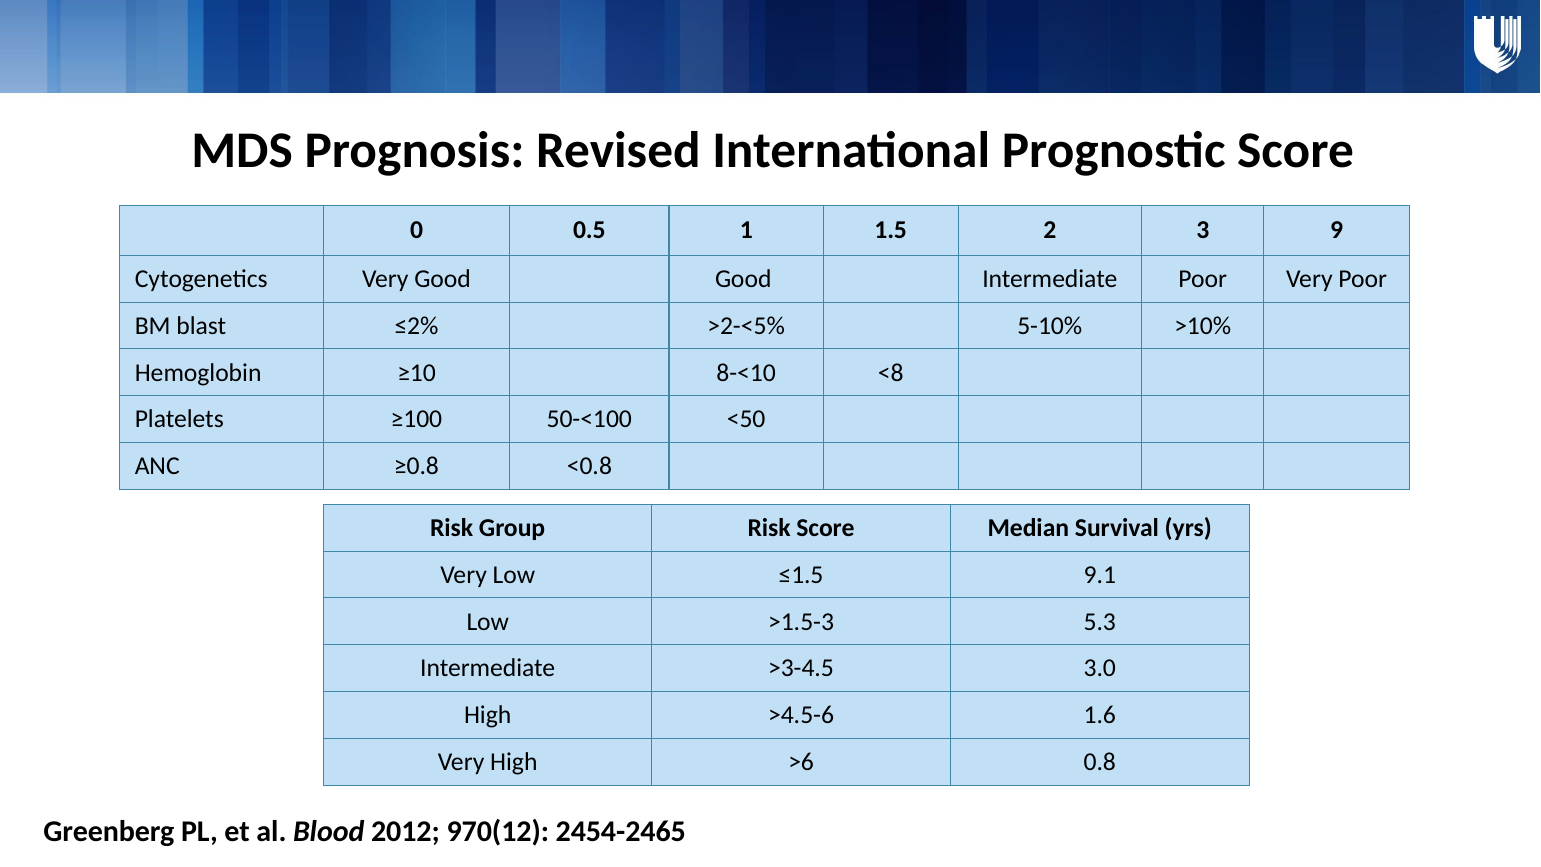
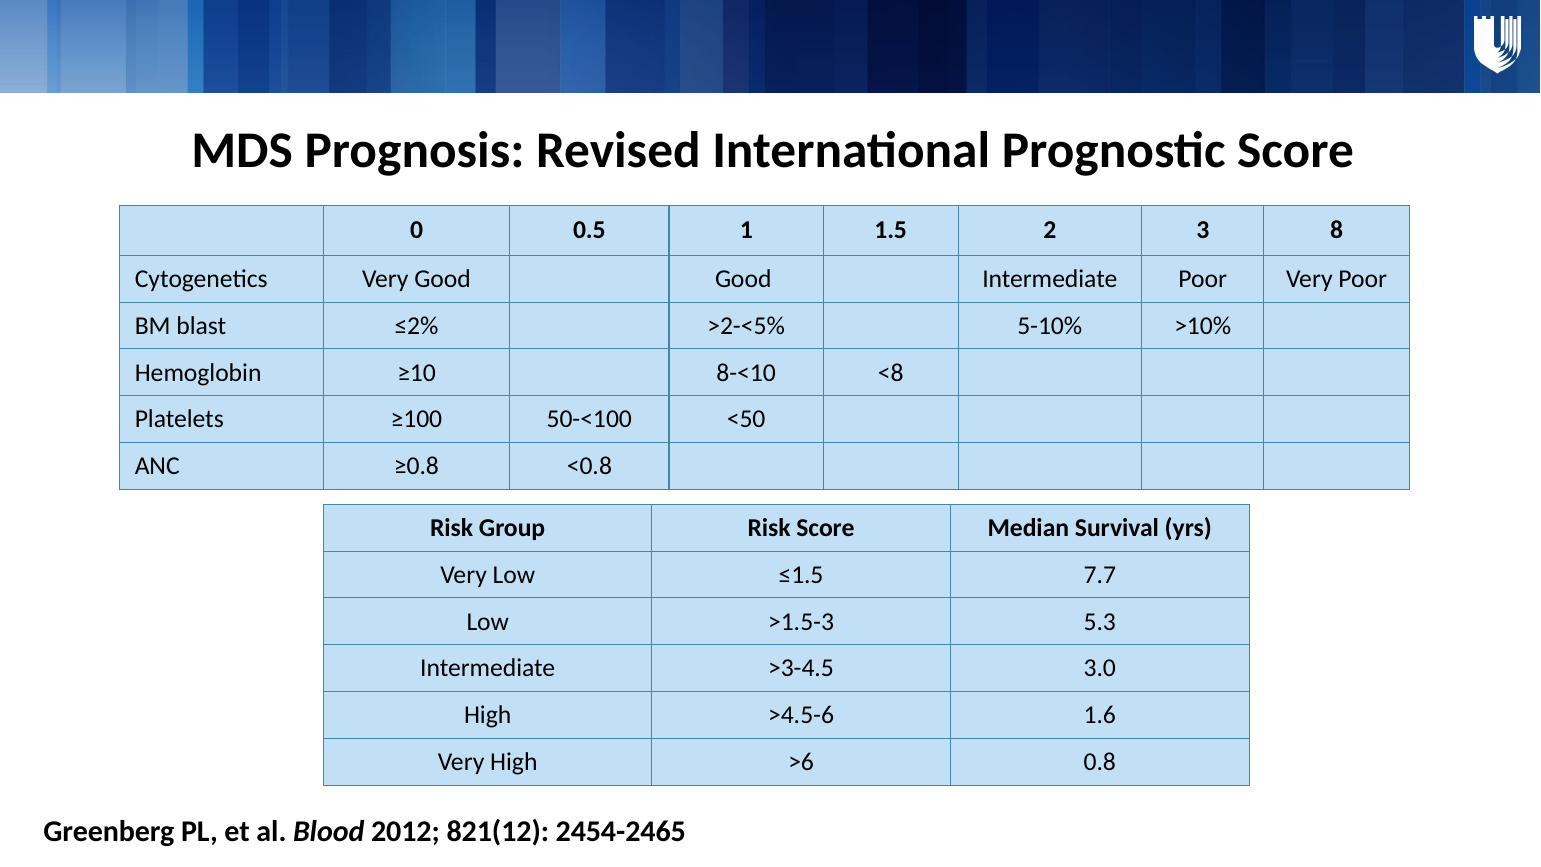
9: 9 -> 8 (1337, 230)
9.1: 9.1 -> 7.7 (1100, 575)
970(12: 970(12 -> 821(12 (498, 831)
